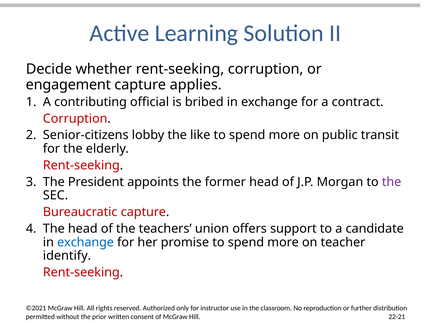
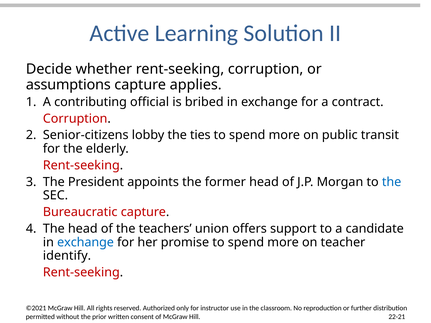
engagement: engagement -> assumptions (68, 85)
like: like -> ties (200, 135)
the colour: purple -> blue (392, 182)
